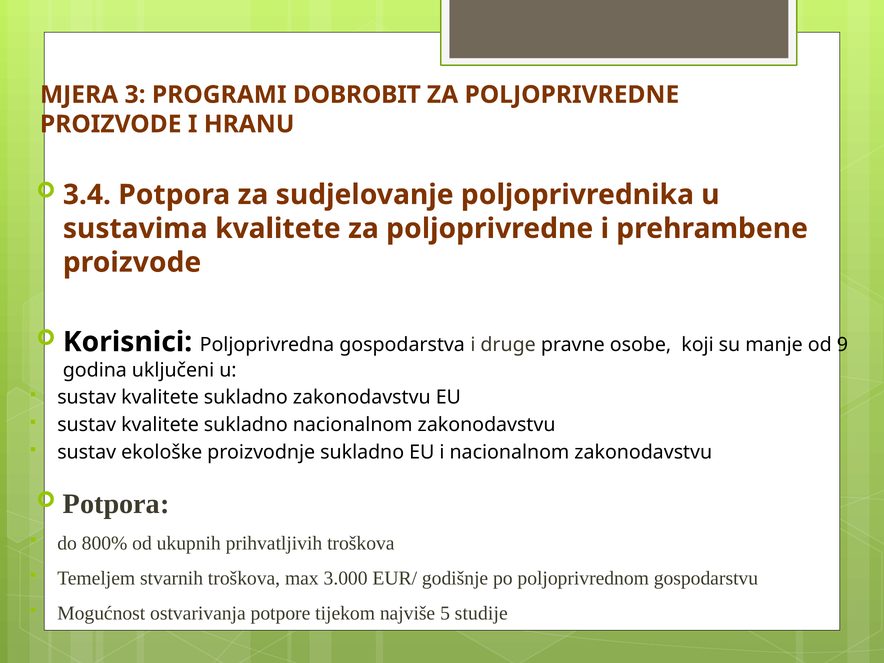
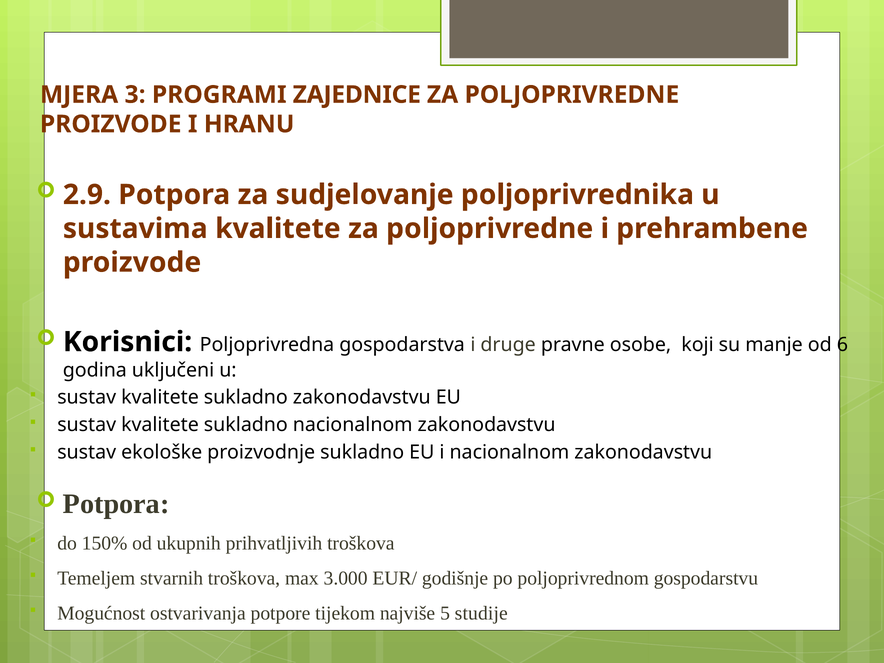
DOBROBIT: DOBROBIT -> ZAJEDNICE (357, 95)
3.4: 3.4 -> 2.9 (87, 195)
9: 9 -> 6 (842, 345)
800%: 800% -> 150% (105, 543)
